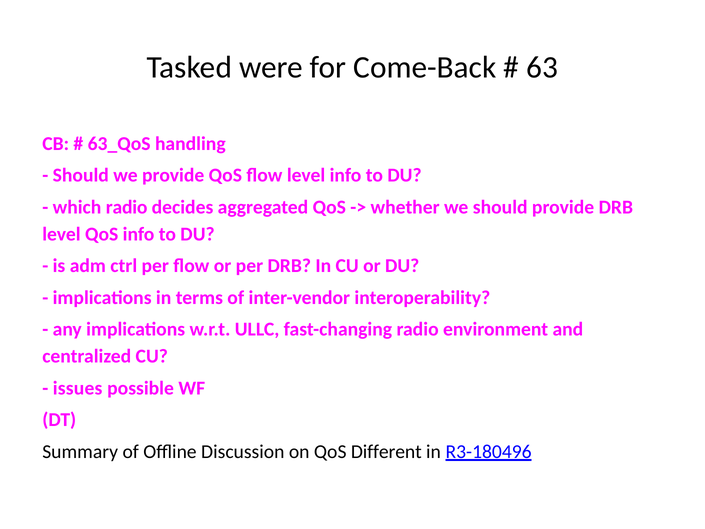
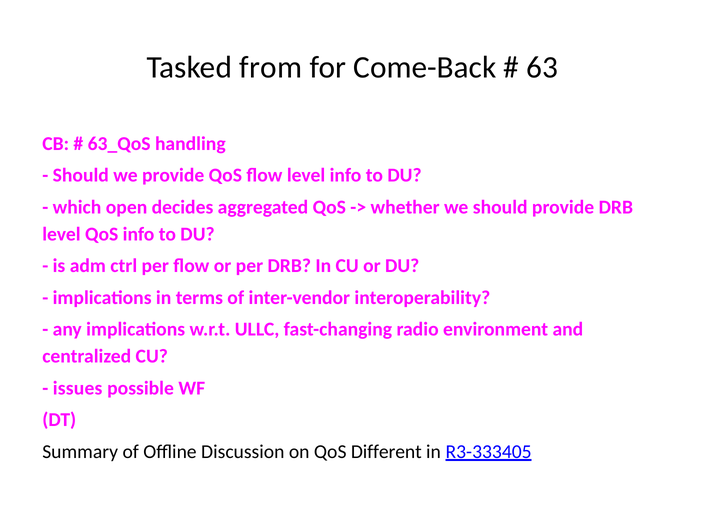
were: were -> from (271, 67)
which radio: radio -> open (127, 207)
R3-180496: R3-180496 -> R3-333405 (489, 451)
